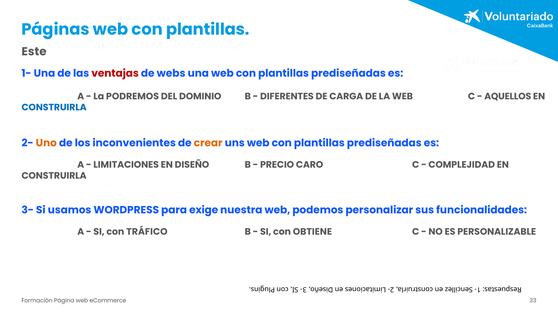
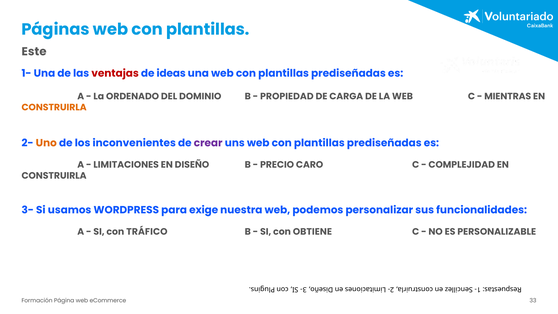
webs: webs -> ideas (171, 73)
PODREMOS: PODREMOS -> ORDENADO (133, 96)
DIFERENTES: DIFERENTES -> PROPIEDAD (287, 96)
AQUELLOS: AQUELLOS -> MIENTRAS (508, 96)
CONSTRUIRLA colour: blue -> orange (54, 107)
crear colour: orange -> purple (208, 143)
